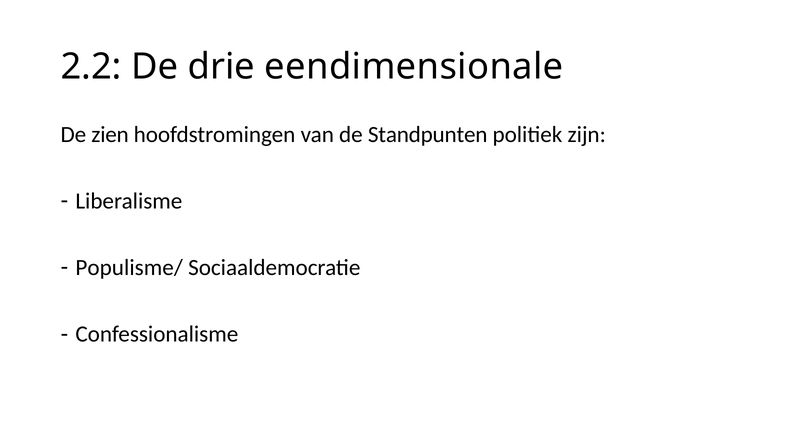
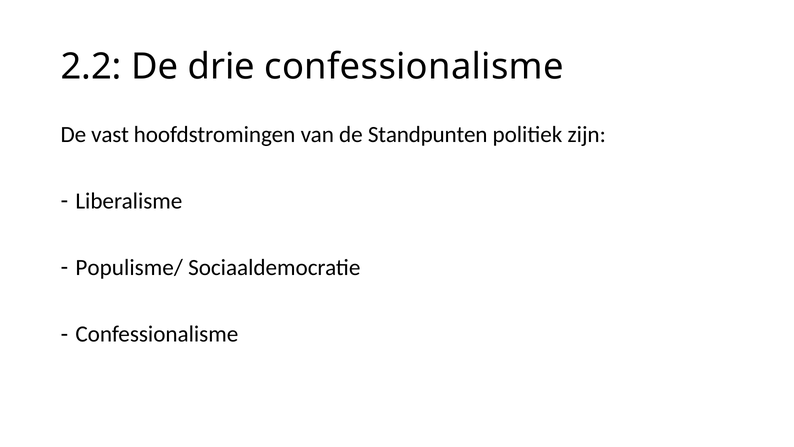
drie eendimensionale: eendimensionale -> confessionalisme (414, 67)
zien: zien -> vast (110, 134)
